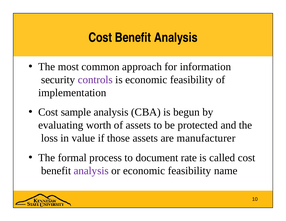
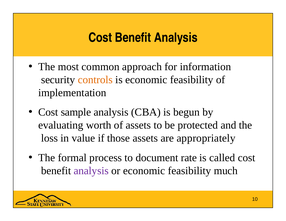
controls colour: purple -> orange (95, 80)
manufacturer: manufacturer -> appropriately (206, 138)
name: name -> much (226, 171)
